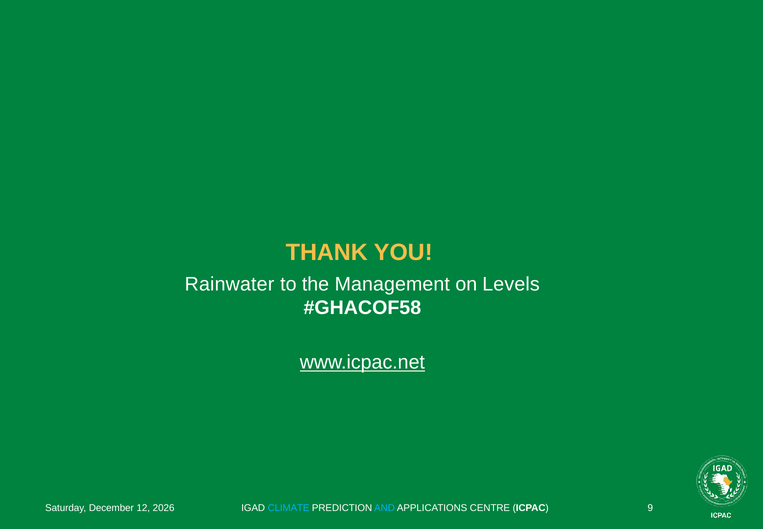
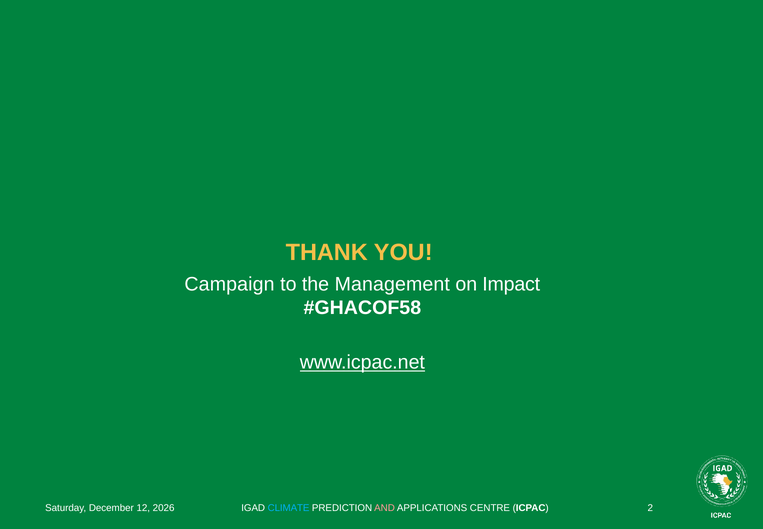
Rainwater: Rainwater -> Campaign (230, 284)
Levels: Levels -> Impact (511, 284)
AND colour: light blue -> pink (384, 507)
9: 9 -> 2 (650, 507)
